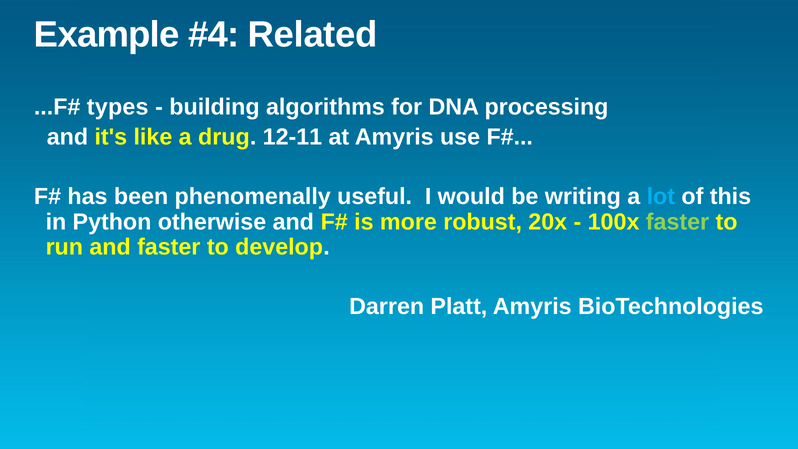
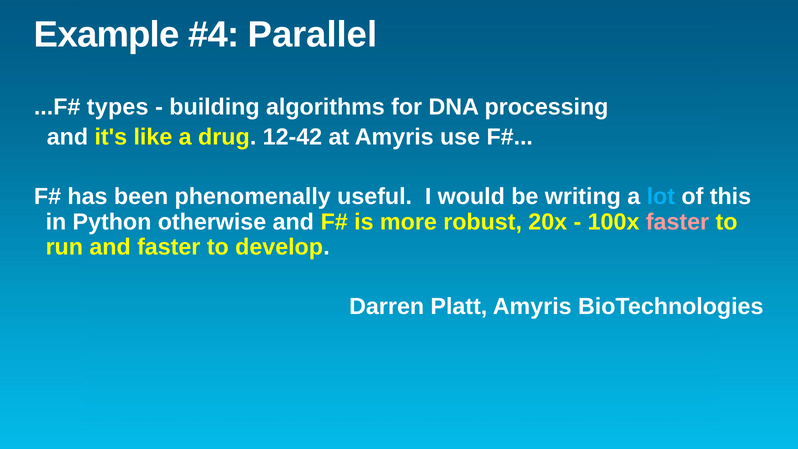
Related: Related -> Parallel (313, 35)
12-11: 12-11 -> 12-42 (292, 137)
faster colour: light green -> pink (678, 222)
